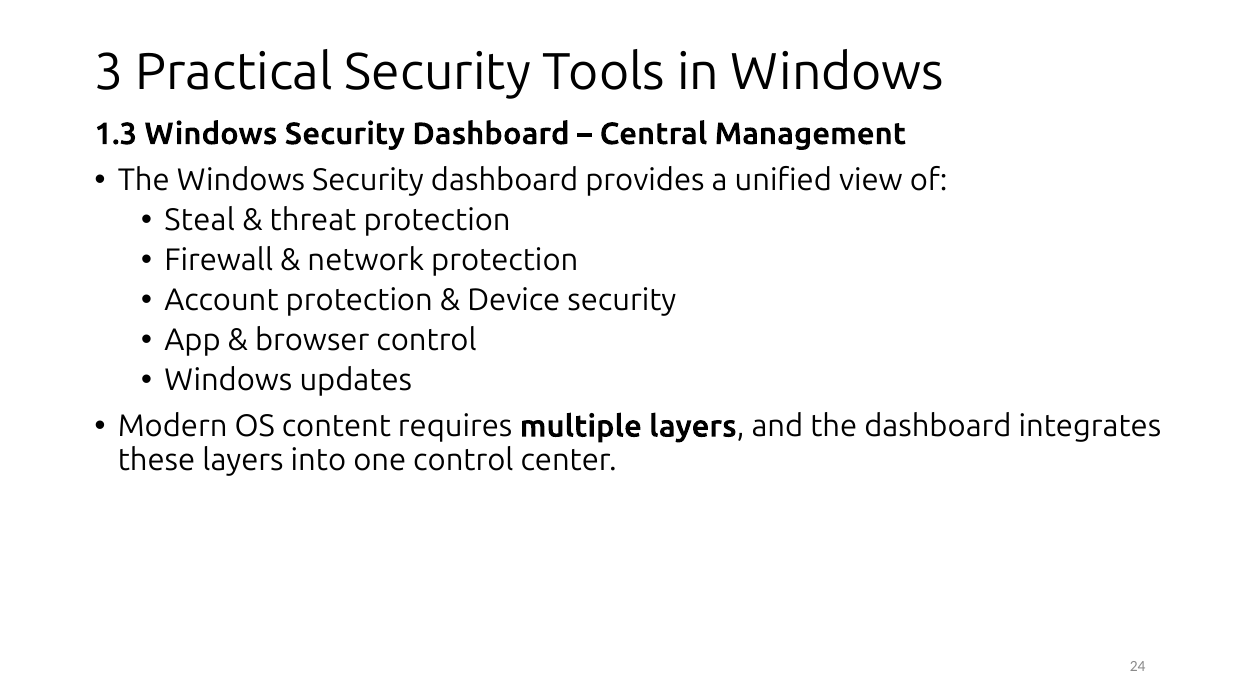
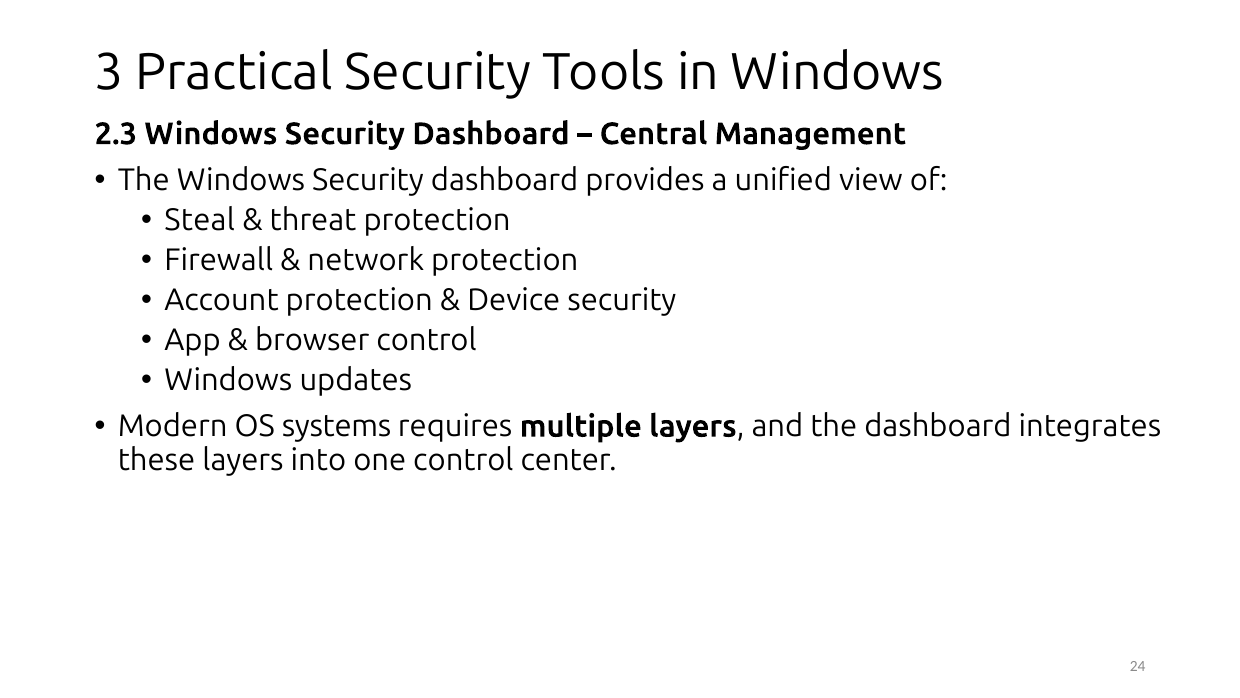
1.3: 1.3 -> 2.3 (116, 134)
content: content -> systems (337, 426)
